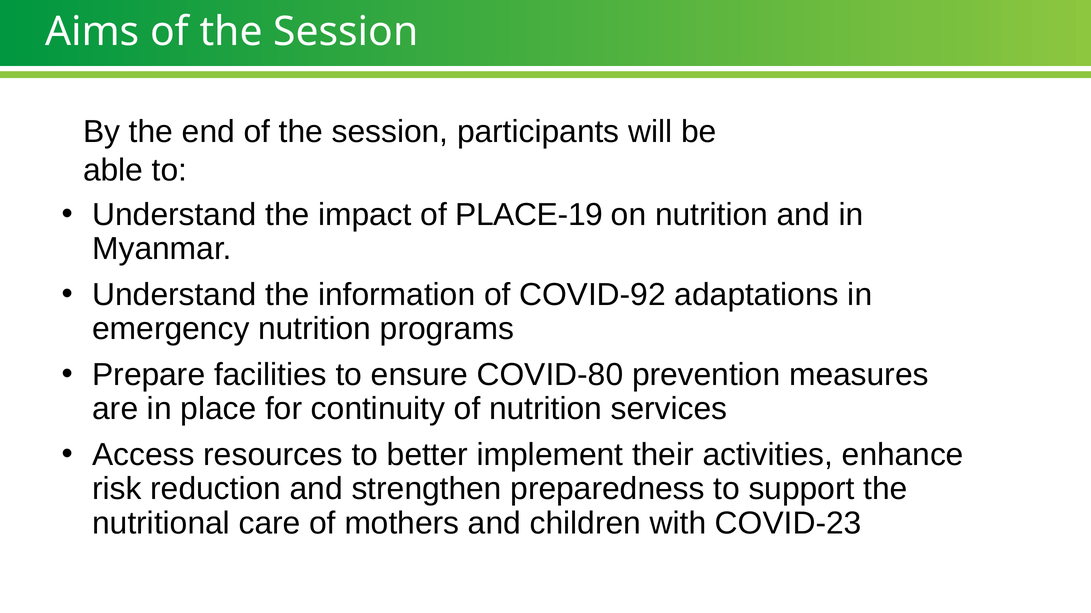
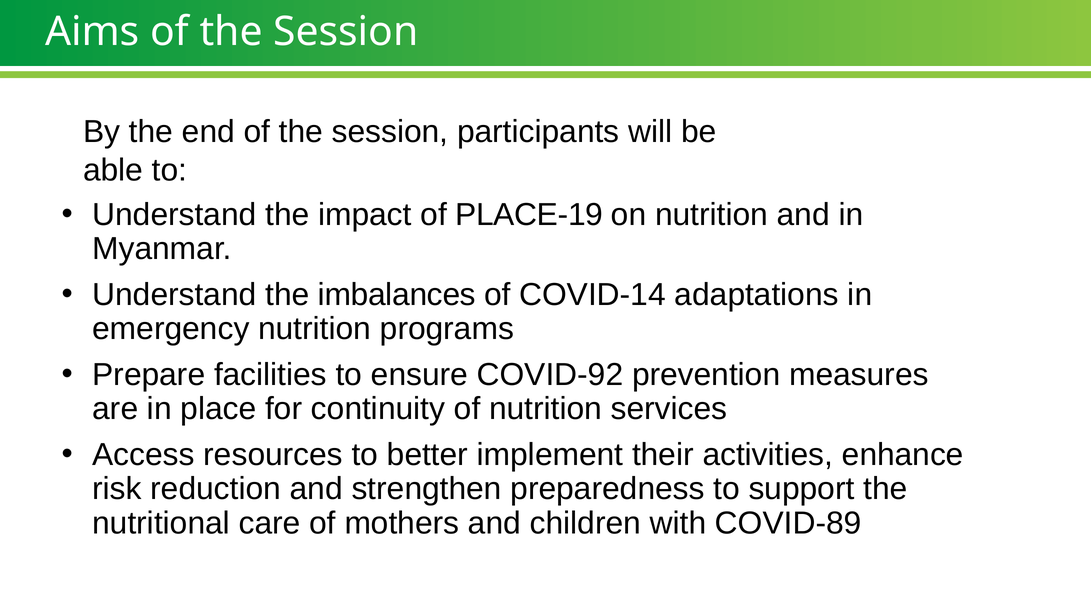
information: information -> imbalances (397, 295)
COVID-92: COVID-92 -> COVID-14 (593, 295)
COVID-80: COVID-80 -> COVID-92 (550, 375)
COVID-23: COVID-23 -> COVID-89 (788, 524)
